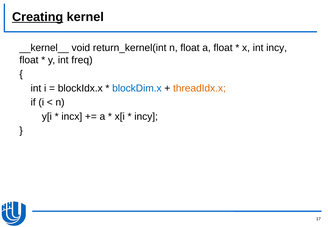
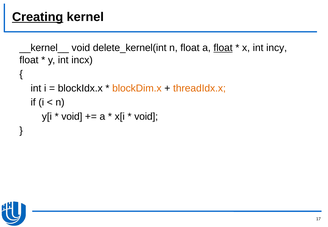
return_kernel(int: return_kernel(int -> delete_kernel(int (130, 48)
float underline: none -> present (223, 48)
freq: freq -> incx (82, 60)
blockDim.x colour: blue -> orange (137, 88)
incx: incx -> void (72, 117)
incy: incy -> void (146, 117)
